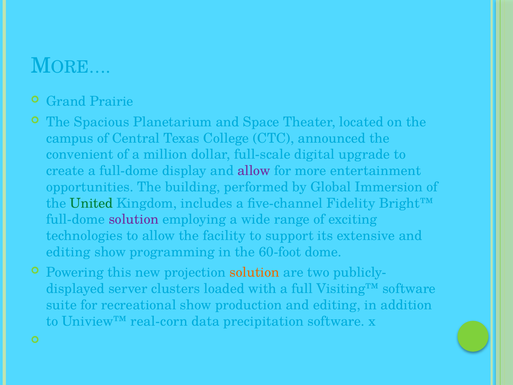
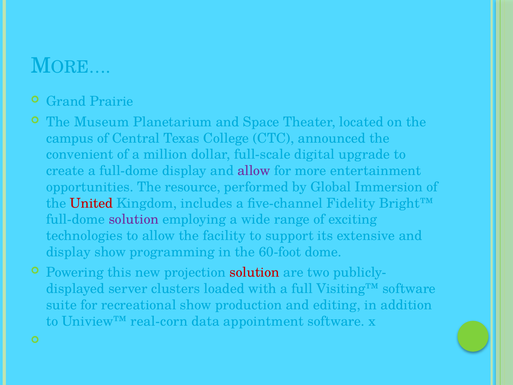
Spacious: Spacious -> Museum (102, 122)
building: building -> resource (193, 187)
United colour: green -> red (91, 203)
editing: editing -> display (68, 252)
solution colour: orange -> red (255, 272)
precipitation: precipitation -> appointment (264, 321)
